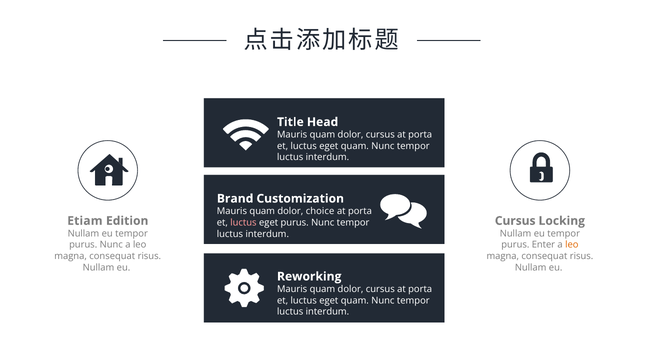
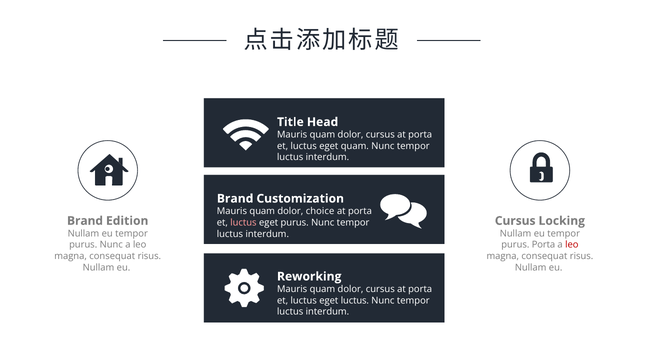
Etiam: Etiam -> Brand (85, 221)
purus Enter: Enter -> Porta (543, 245)
leo colour: orange -> red (572, 245)
quam: quam -> luctus (355, 300)
